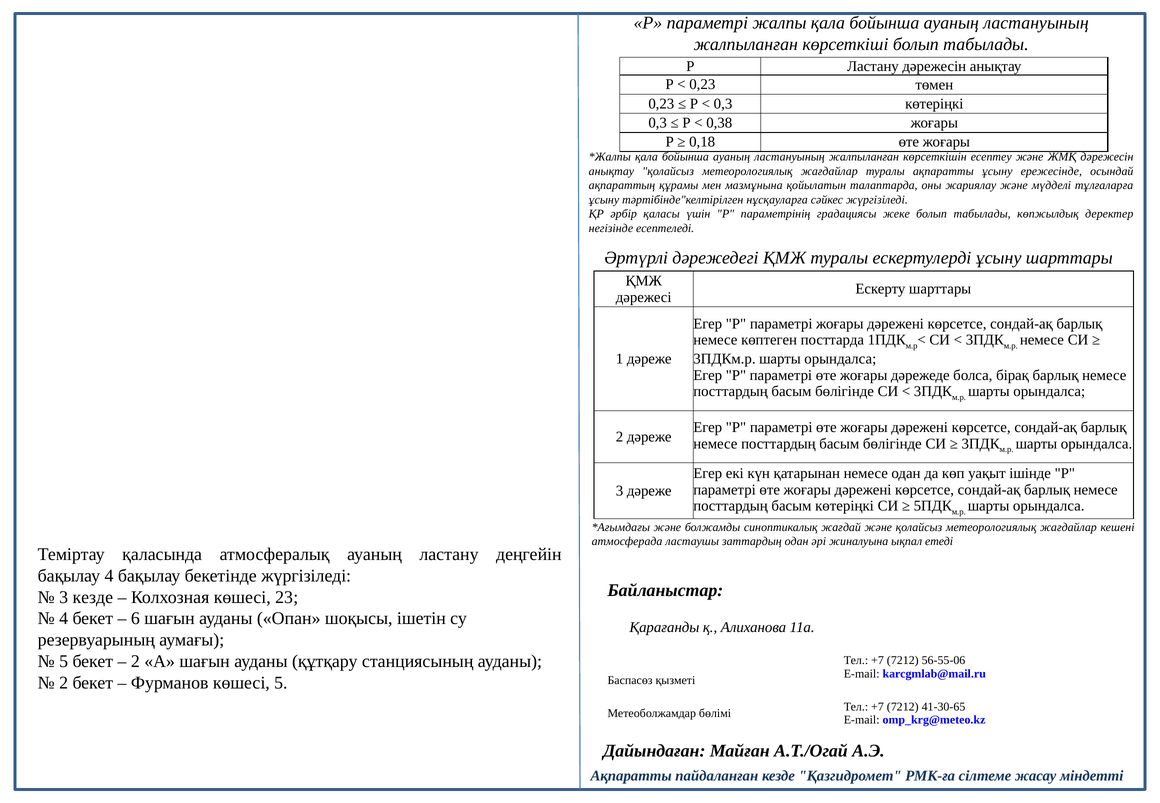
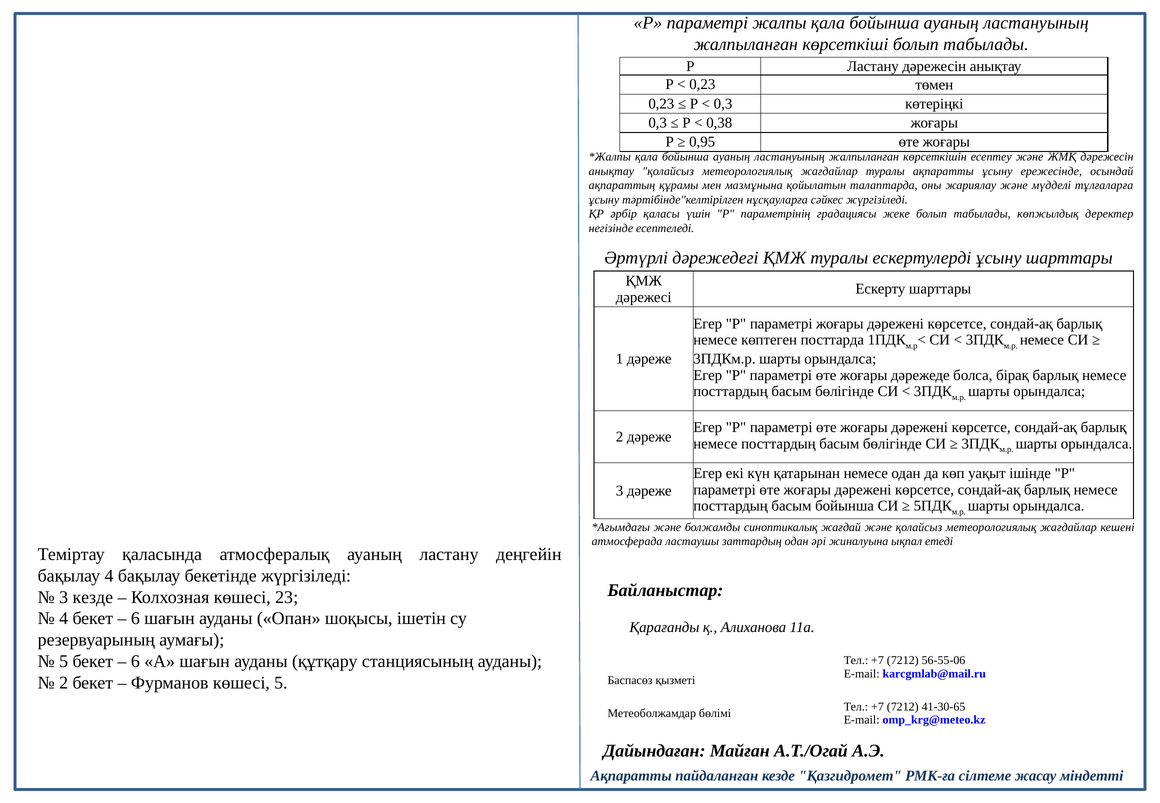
0,18: 0,18 -> 0,95 (702, 142)
басым көтеріңкі: көтеріңкі -> бойынша (845, 506)
2: 2 -> 6 (135, 661)
